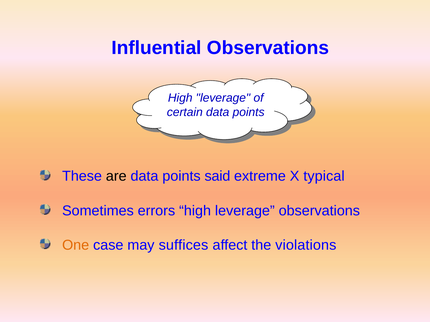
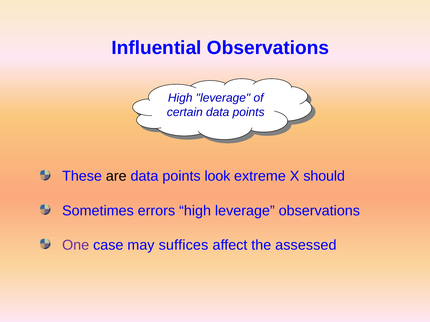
said: said -> look (217, 177)
typical: typical -> should (324, 177)
One colour: orange -> purple (76, 245)
violations: violations -> assessed (306, 245)
